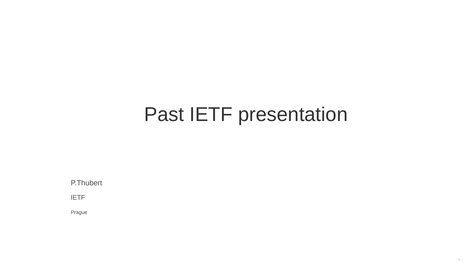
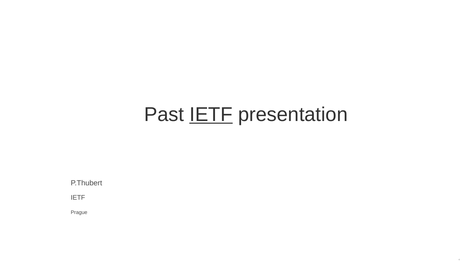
IETF underline: none -> present (211, 114)
